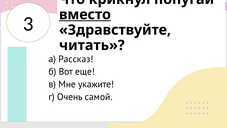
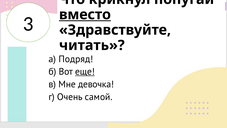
Рассказ: Рассказ -> Подряд (76, 59)
еще underline: none -> present (85, 71)
укажите: укажите -> девочка (96, 84)
